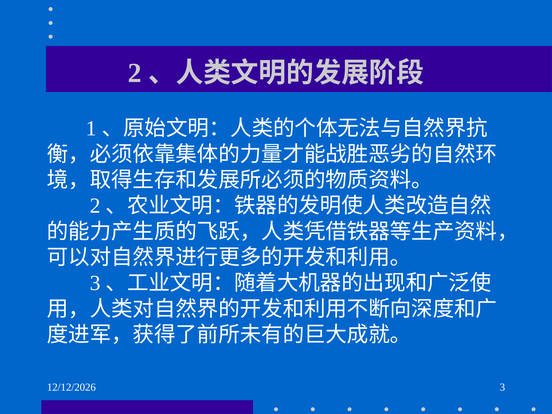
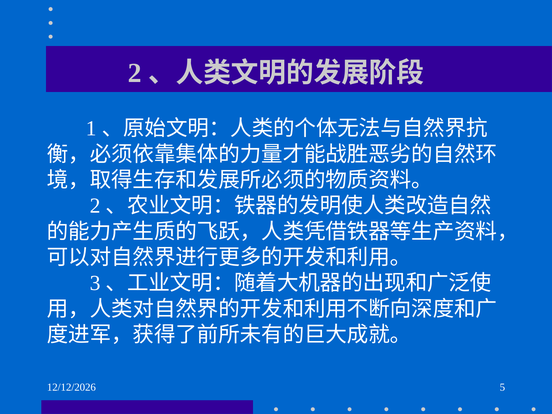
3: 3 -> 5 (502, 387)
